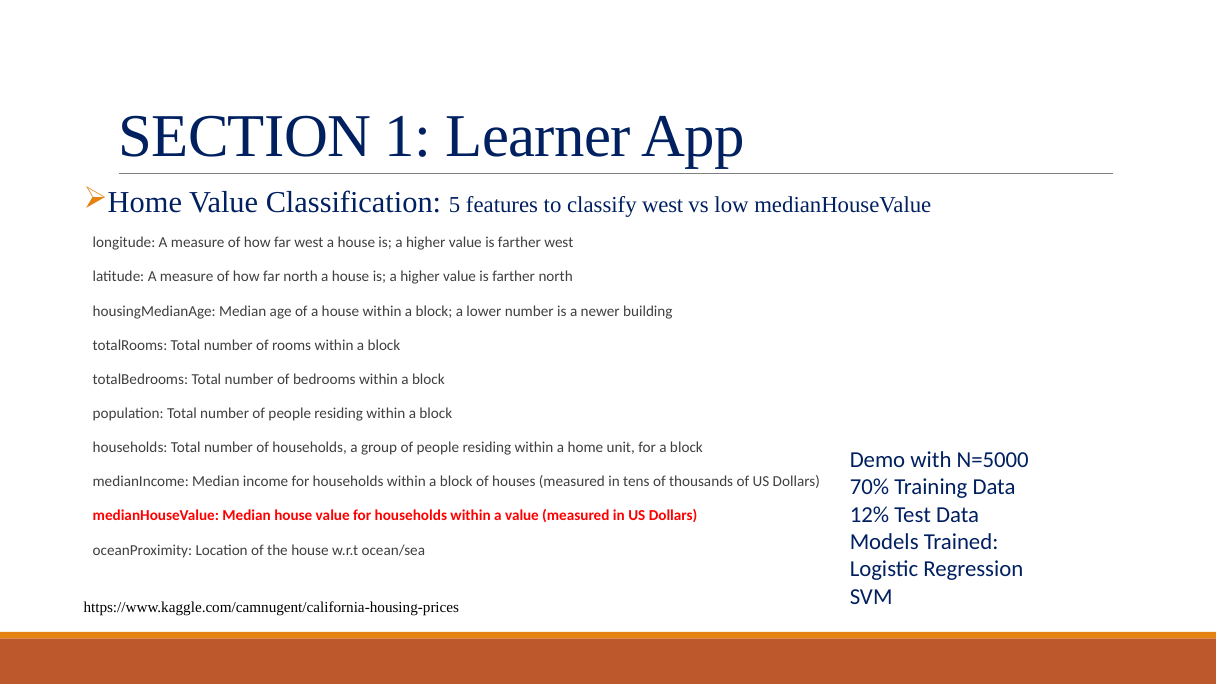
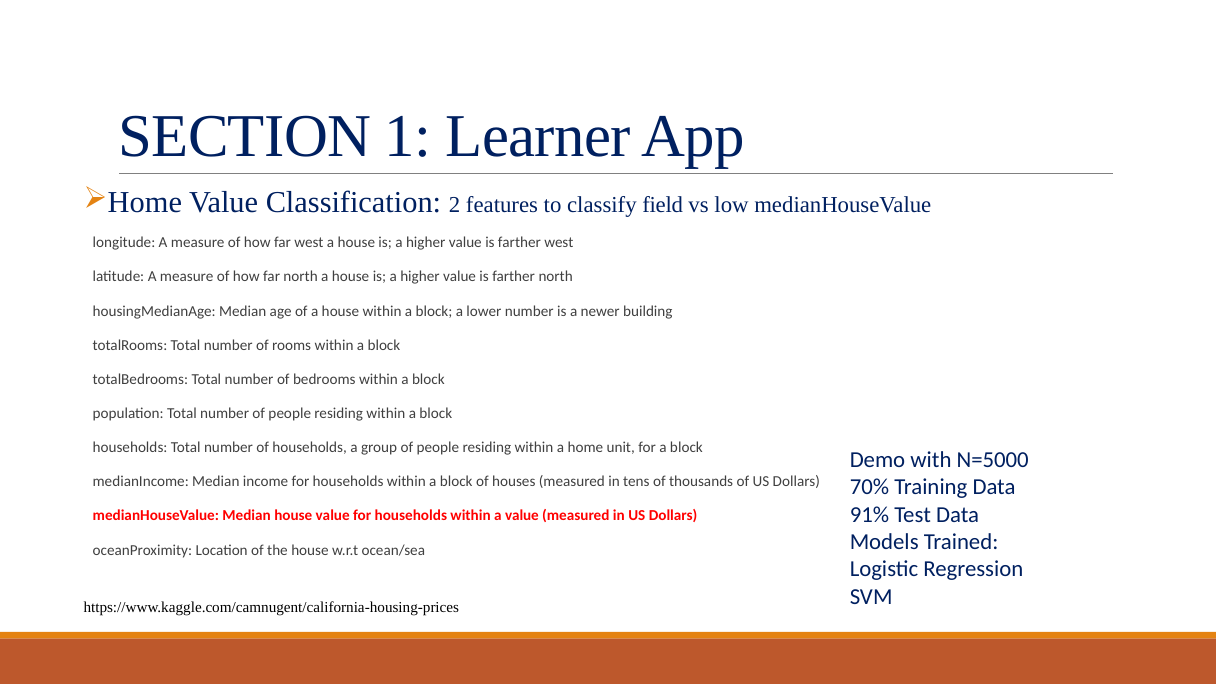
5: 5 -> 2 (455, 205)
classify west: west -> field (663, 205)
12%: 12% -> 91% (869, 515)
